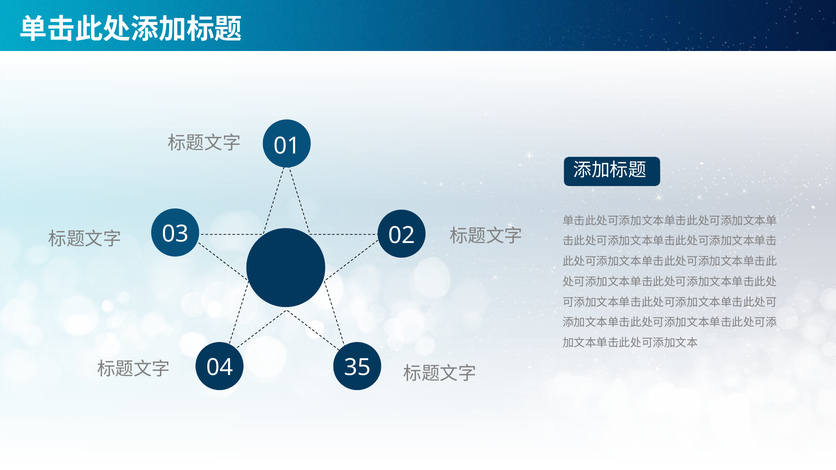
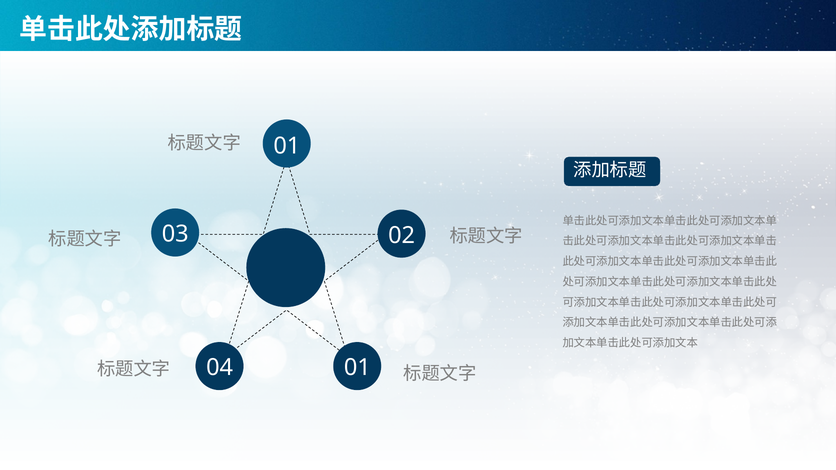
04 35: 35 -> 01 (357, 368)
